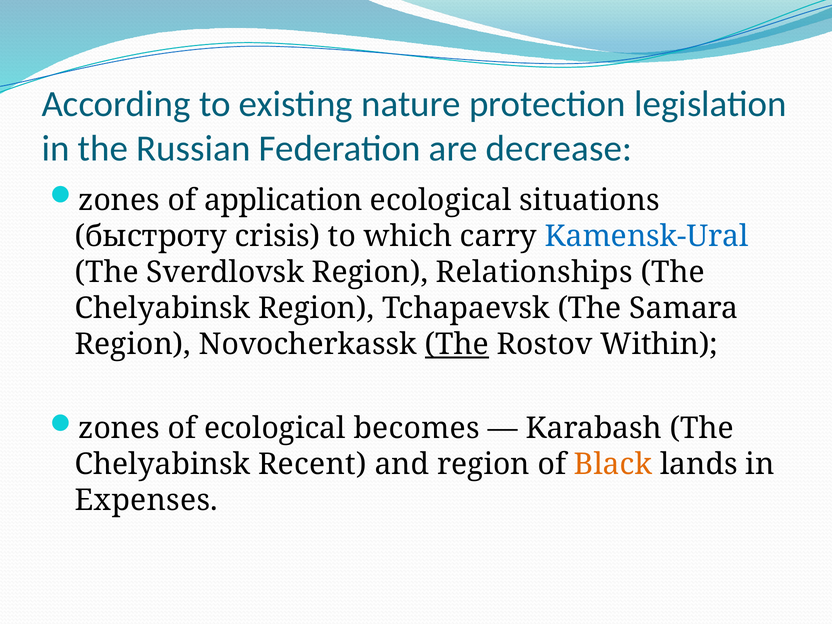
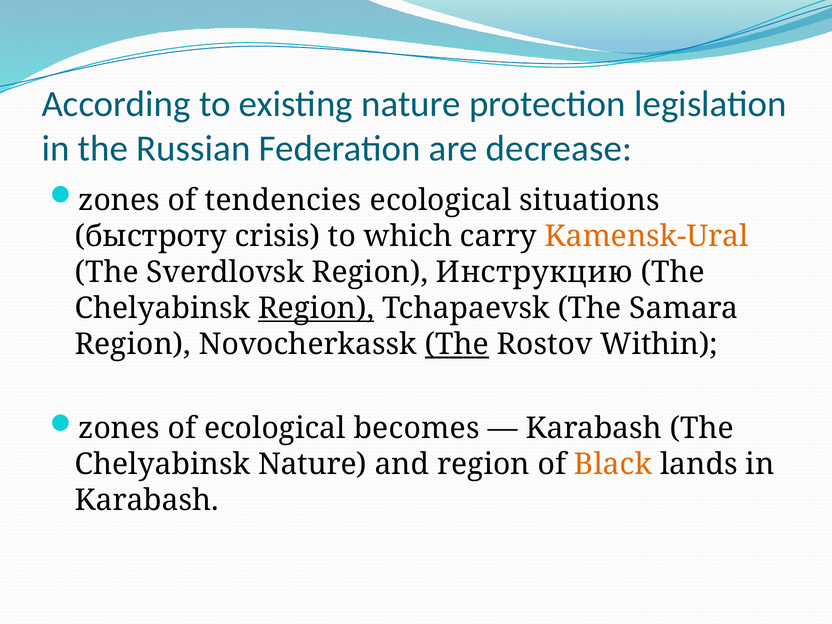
application: application -> tendencies (283, 200)
Kamensk-Ural colour: blue -> orange (647, 236)
Relationships: Relationships -> Инструкцию (534, 272)
Region underline: none -> present (316, 308)
Chelyabinsk Recent: Recent -> Nature (312, 465)
Expenses: Expenses -> Karabash (147, 501)
